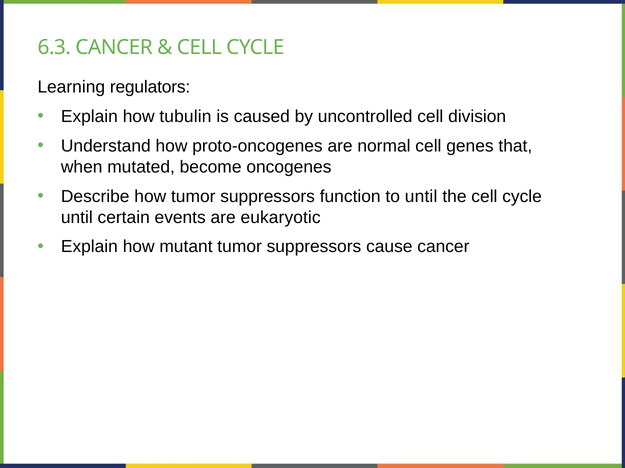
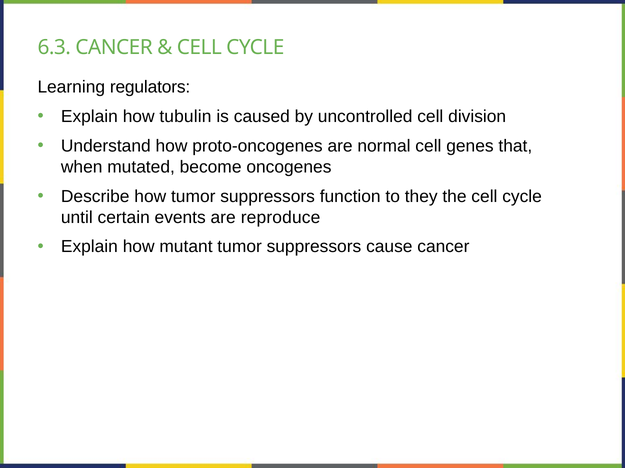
to until: until -> they (421, 197)
eukaryotic: eukaryotic -> reproduce (281, 218)
